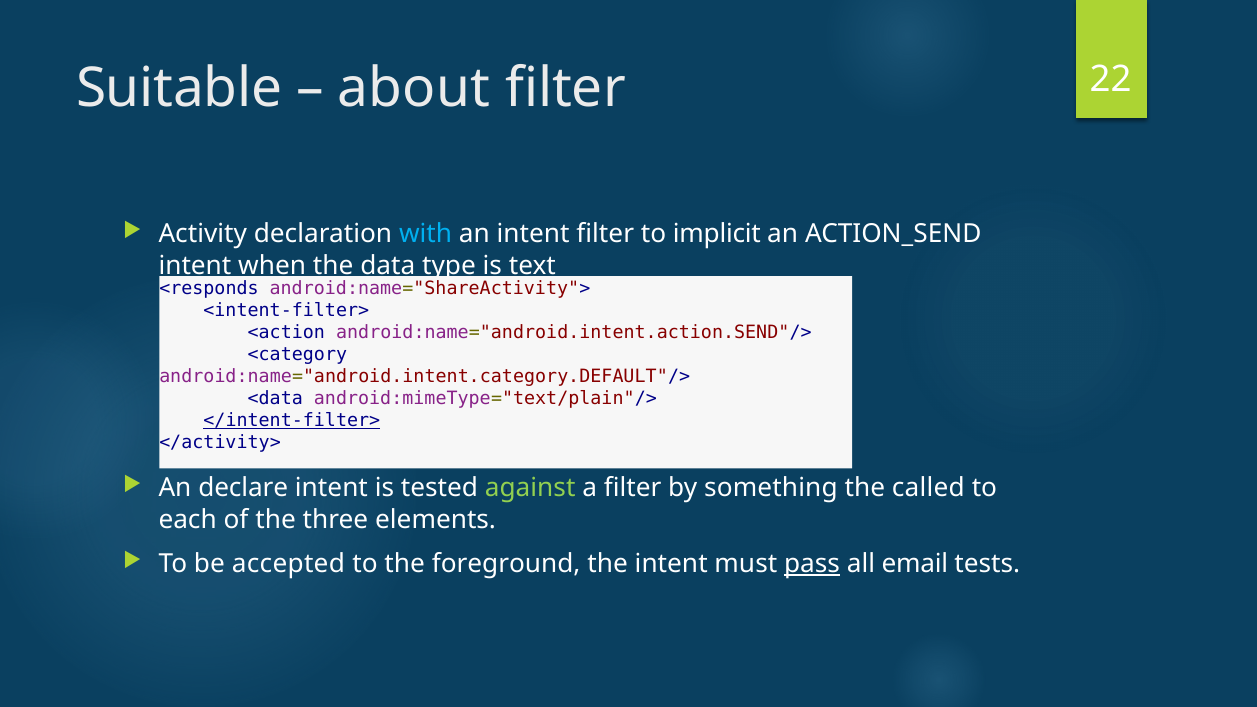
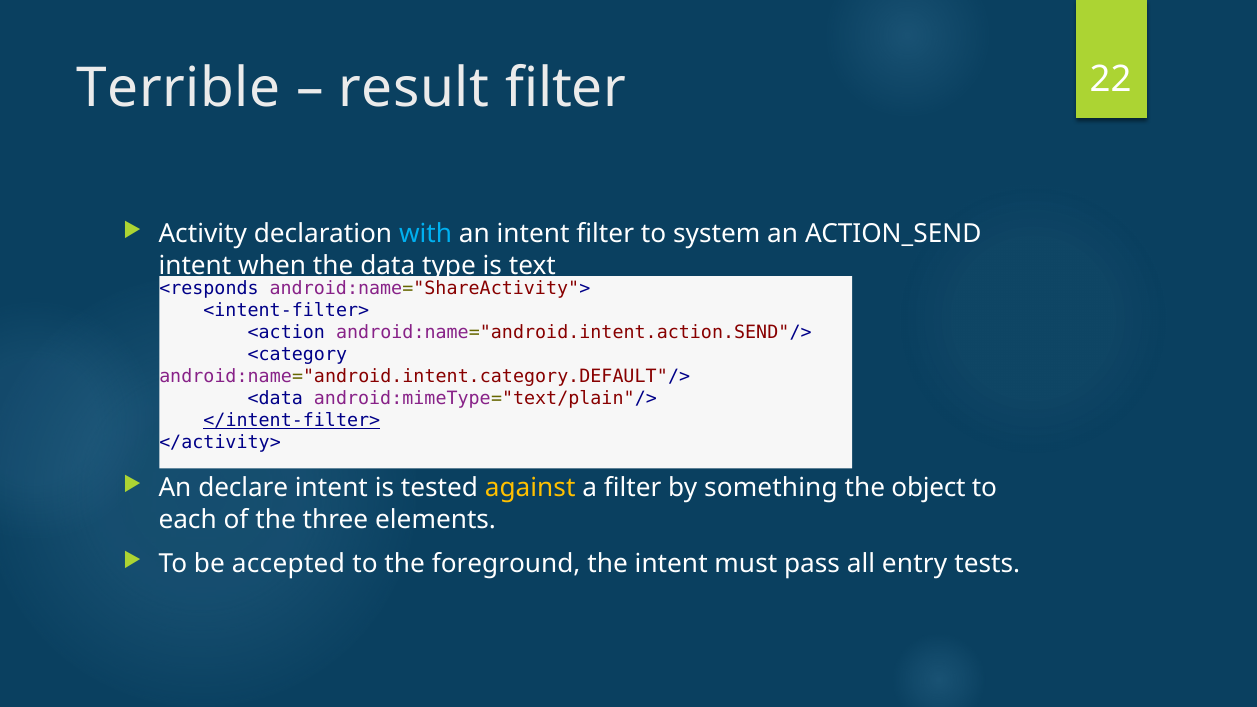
Suitable: Suitable -> Terrible (179, 88)
about: about -> result (414, 88)
implicit: implicit -> system (717, 234)
against colour: light green -> yellow (530, 488)
called: called -> object (929, 488)
pass underline: present -> none (812, 564)
email: email -> entry (915, 564)
